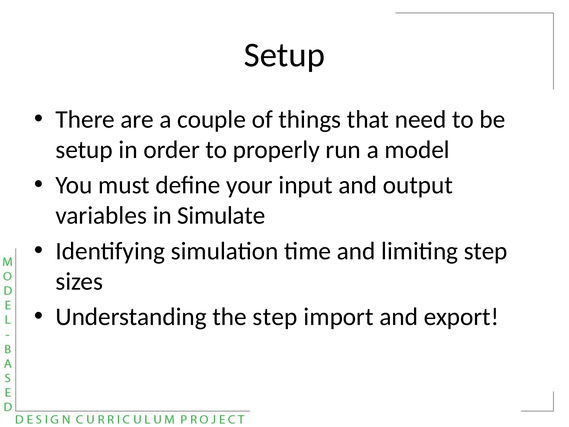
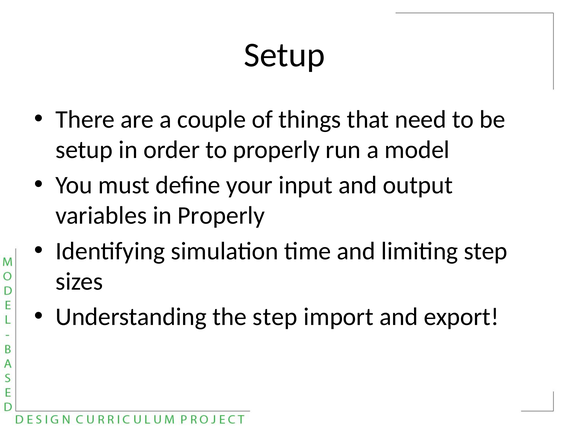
in Simulate: Simulate -> Properly (221, 215)
